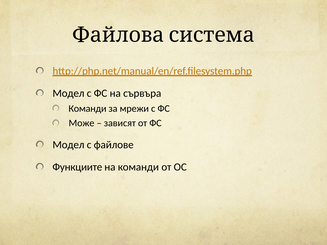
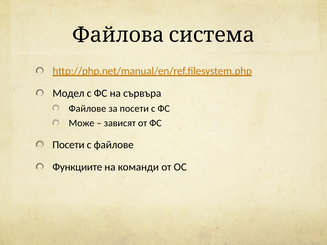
Команди: Команди -> Файлове (87, 109)
за мрежи: мрежи -> посети (134, 109)
Модел: Модел -> Посети (68, 145)
